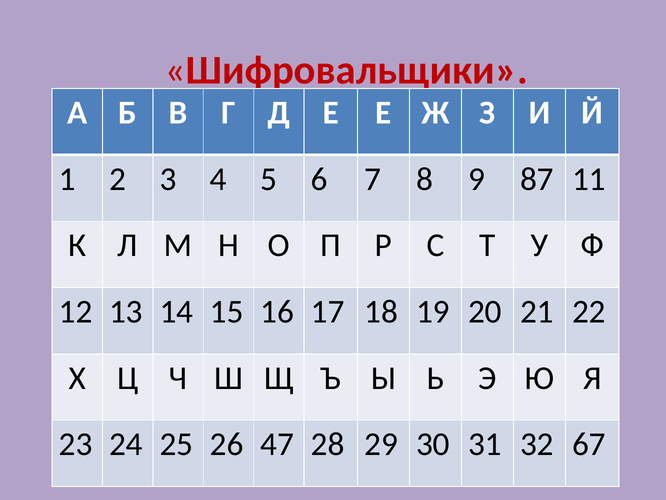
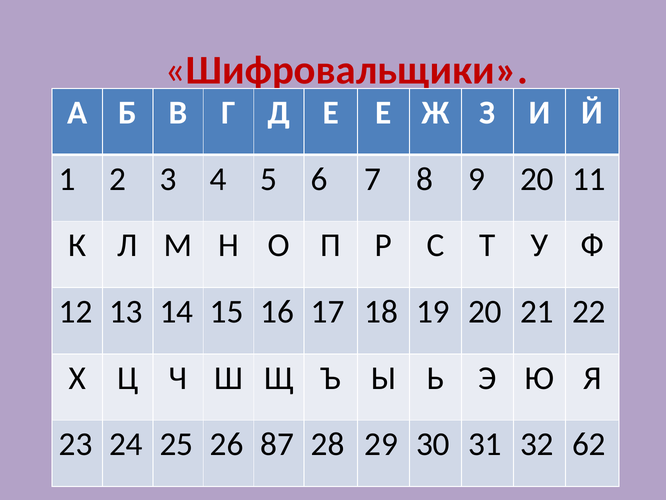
9 87: 87 -> 20 (537, 179)
47: 47 -> 87 (277, 444)
67: 67 -> 62 (589, 444)
